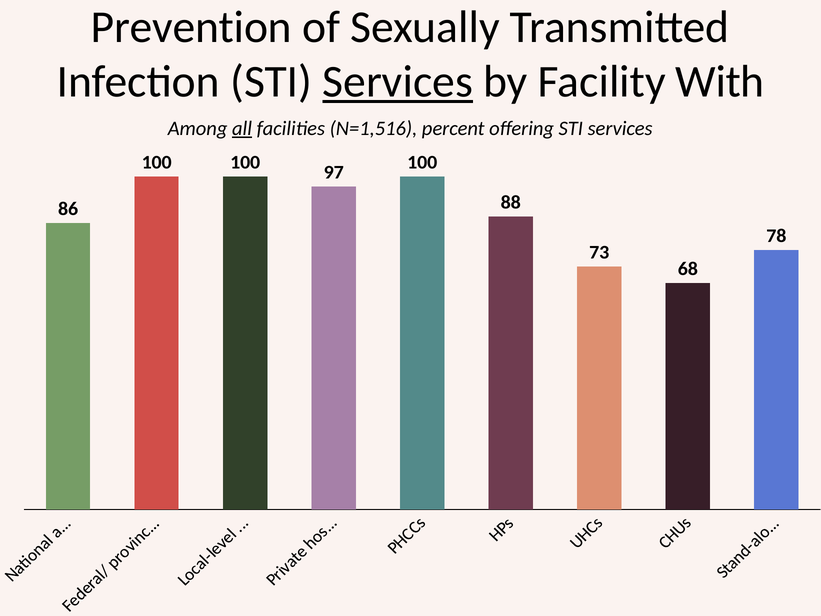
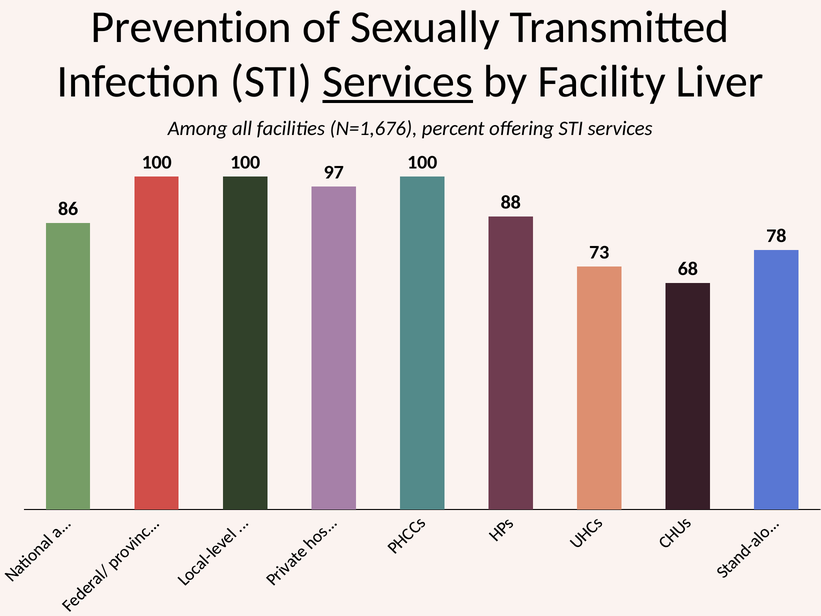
With: With -> Liver (720, 82)
all underline: present -> none (242, 128)
N=1,516: N=1,516 -> N=1,676 (373, 128)
